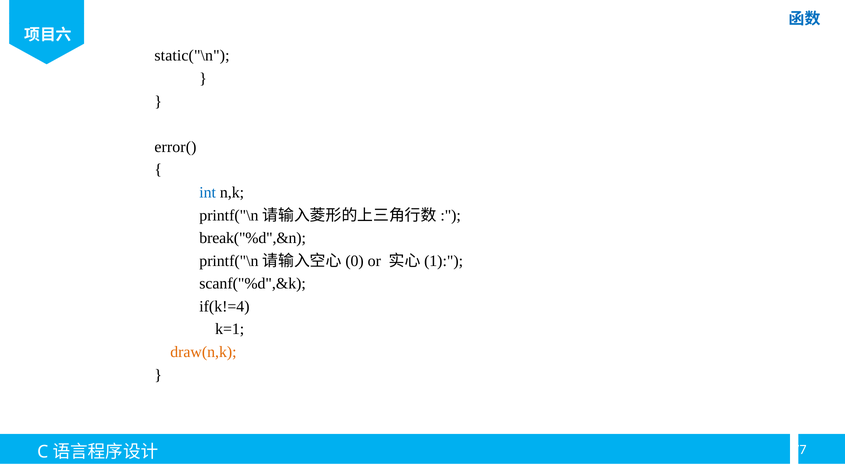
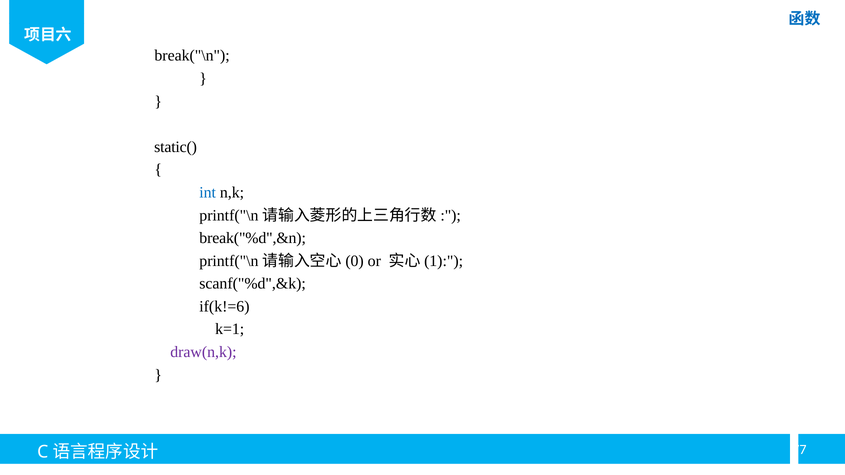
static("\n: static("\n -> break("\n (192, 56)
error(: error( -> static( (176, 147)
if(k!=4: if(k!=4 -> if(k!=6 (224, 307)
draw(n,k colour: orange -> purple (203, 352)
